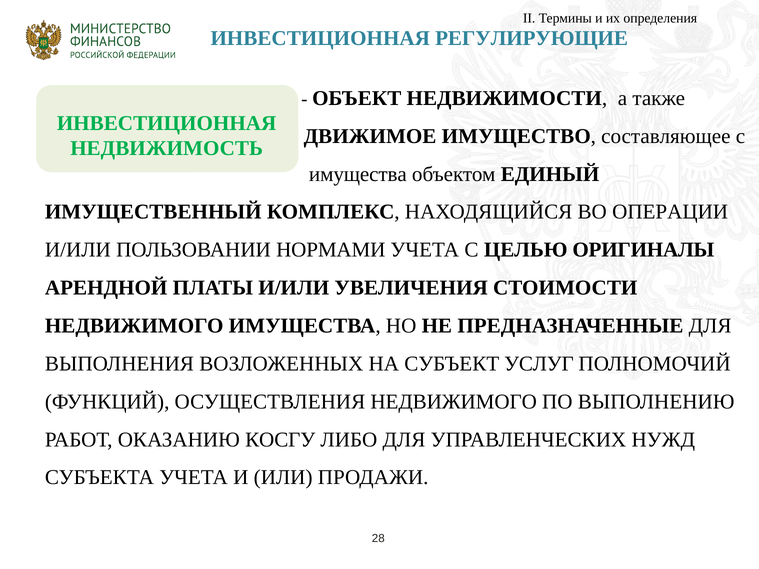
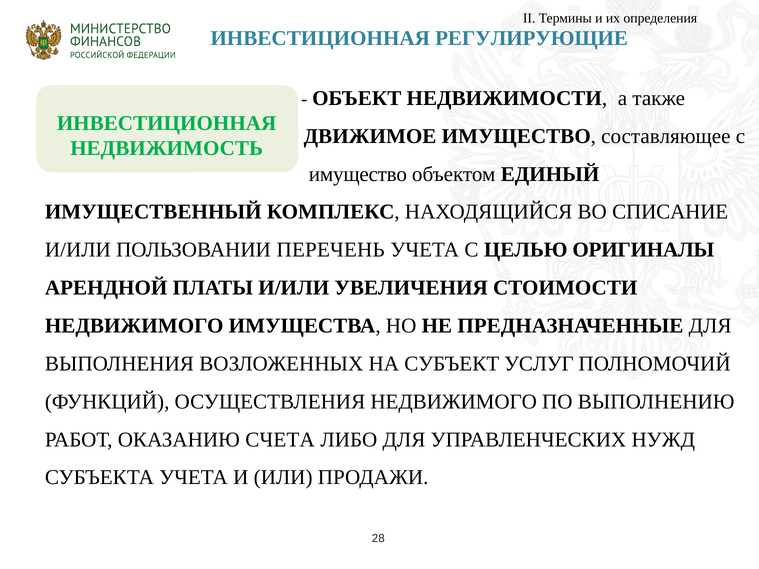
имущества: имущества -> имущество (358, 174)
ОПЕРАЦИИ: ОПЕРАЦИИ -> СПИСАНИЕ (670, 212)
НОРМАМИ: НОРМАМИ -> ПЕРЕЧЕНЬ (331, 250)
КОСГУ: КОСГУ -> СЧЕТА (280, 440)
